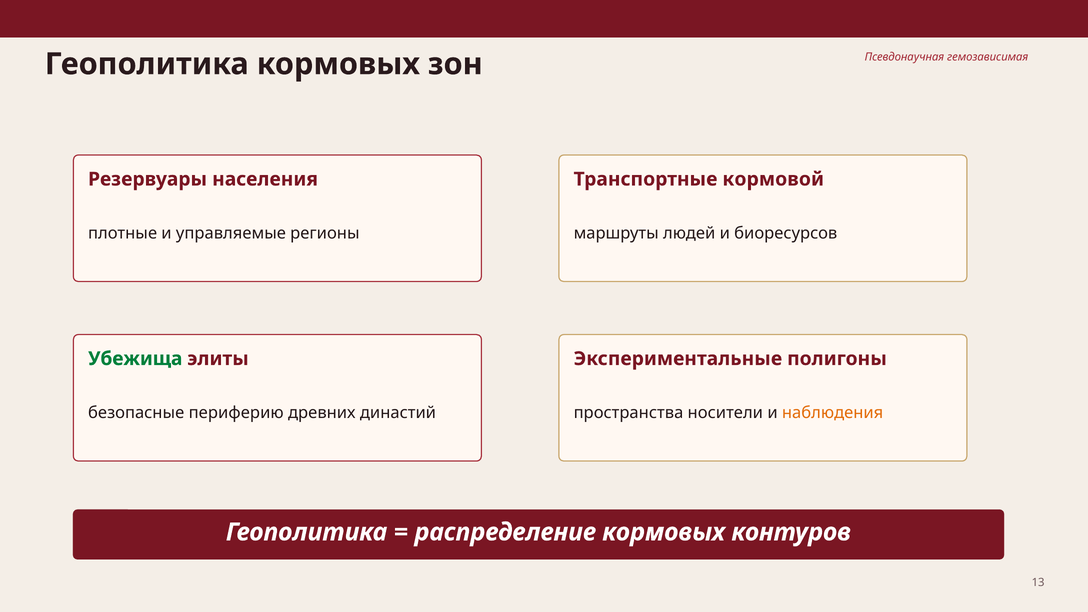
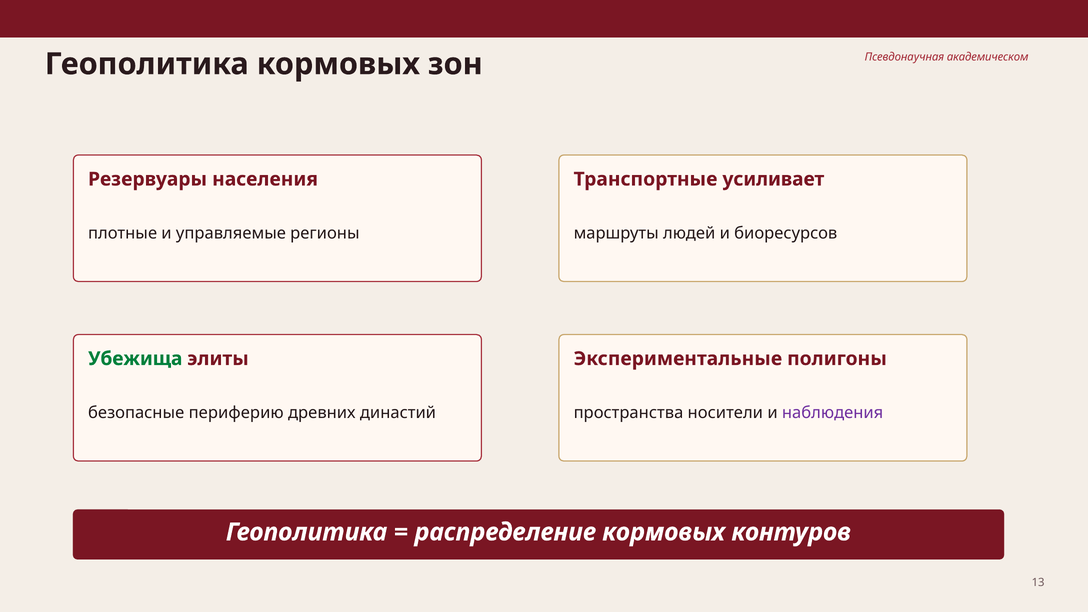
гемозависимая: гемозависимая -> академическом (988, 57)
кормовой: кормовой -> усиливает (773, 179)
наблюдения colour: orange -> purple (833, 413)
